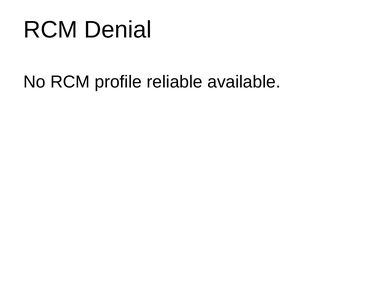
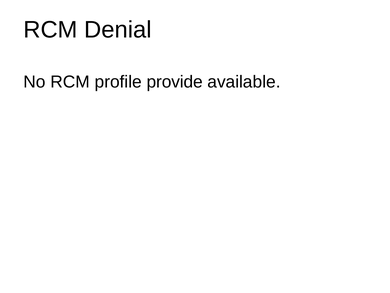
reliable: reliable -> provide (175, 82)
